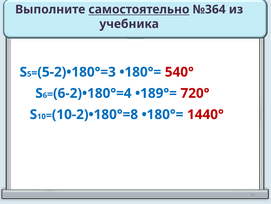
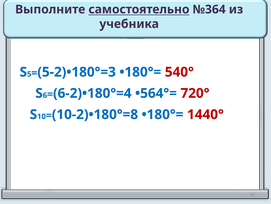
•189°=: •189°= -> •564°= (156, 93)
